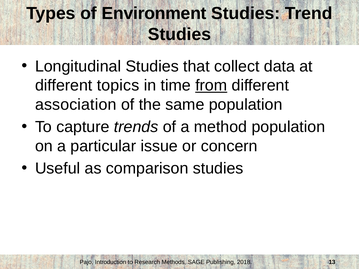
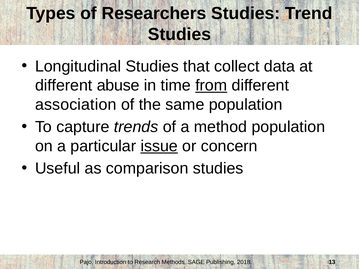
Environment: Environment -> Researchers (154, 13)
topics: topics -> abuse (118, 86)
issue underline: none -> present (159, 146)
